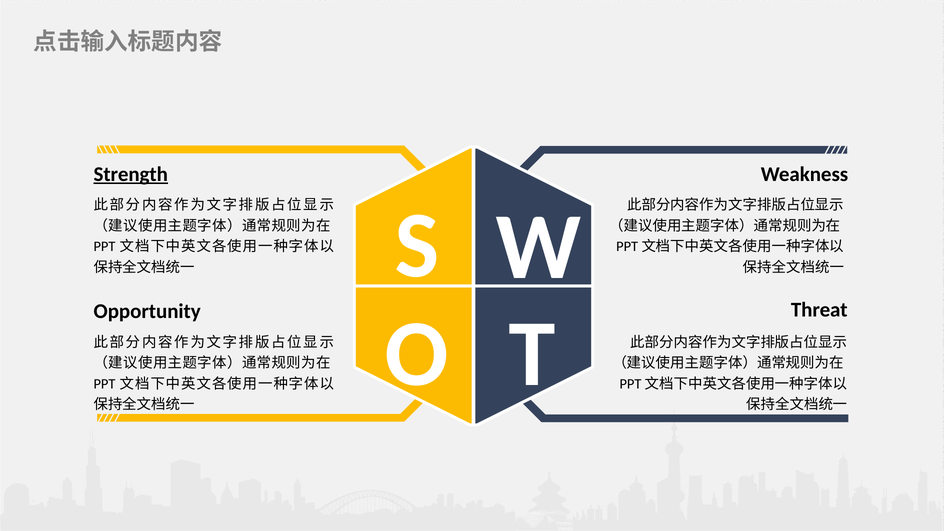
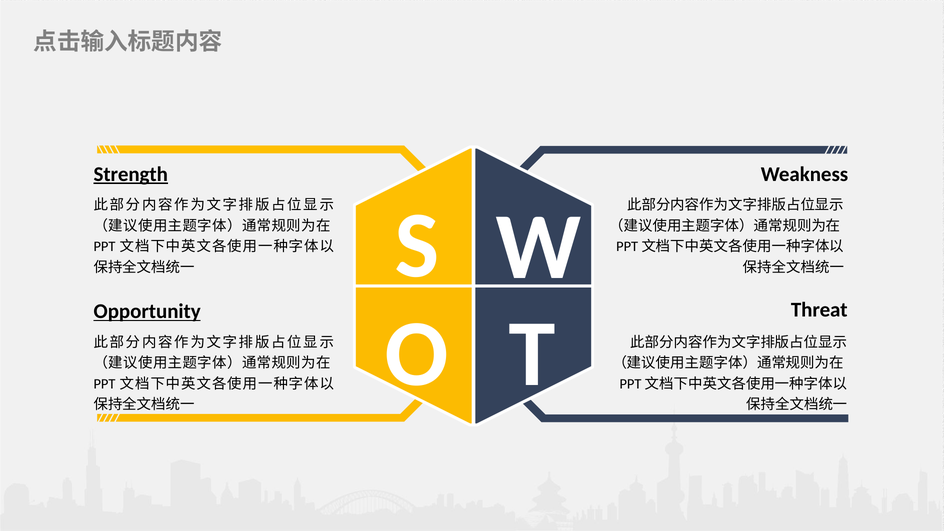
Opportunity underline: none -> present (147, 311)
